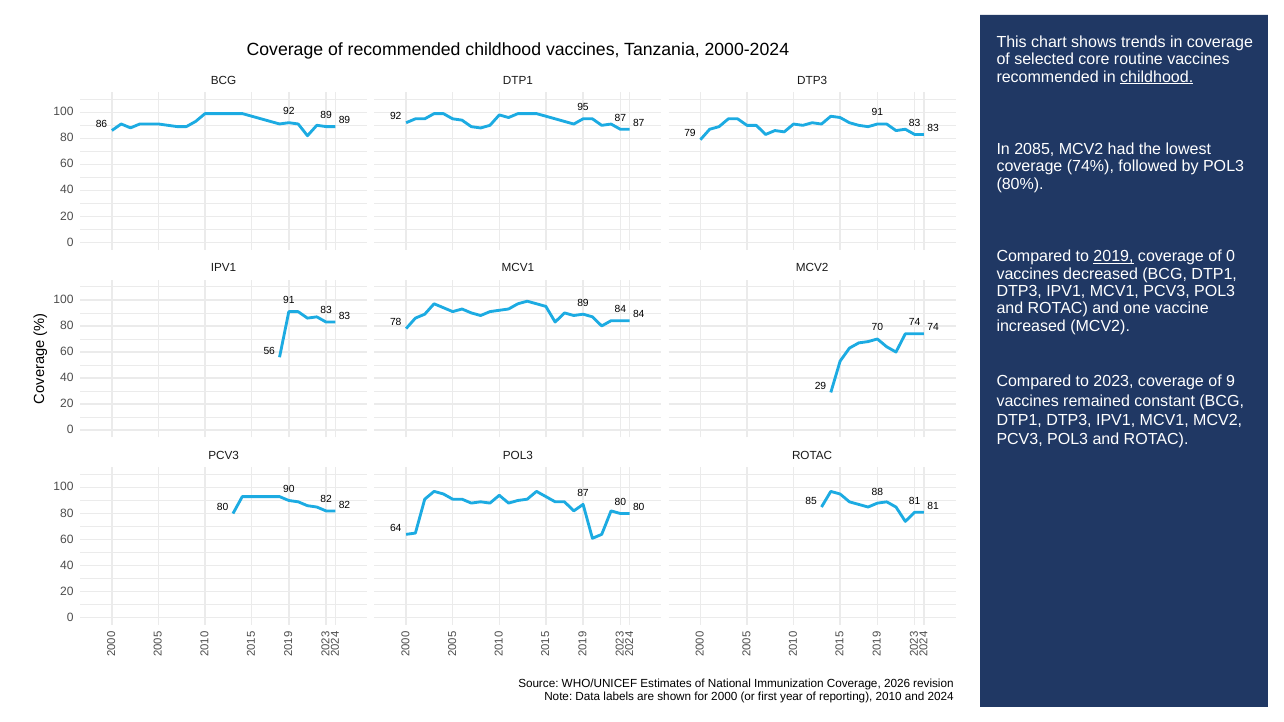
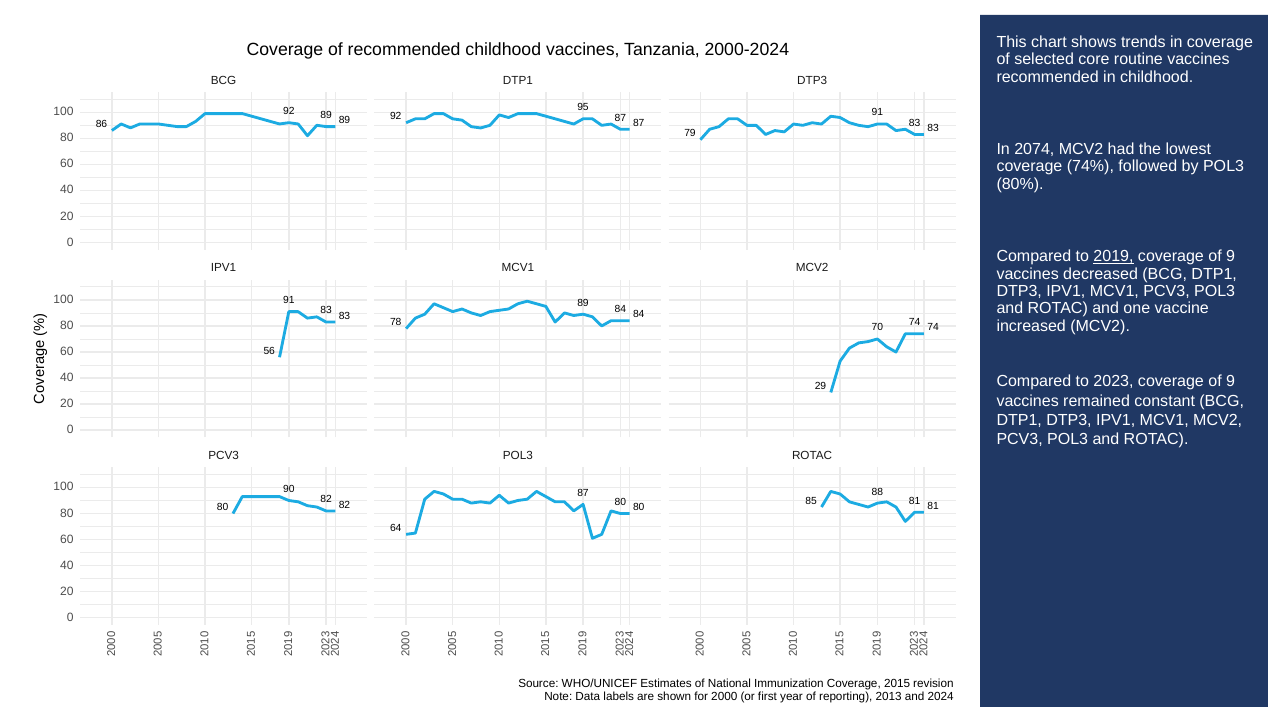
childhood underline: present -> none (1157, 77)
2085: 2085 -> 2074 (1034, 149)
0: 0 -> 9 (1231, 257)
2026: 2026 -> 2015 (897, 684)
2010: 2010 -> 2013 (889, 697)
